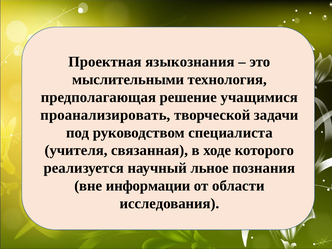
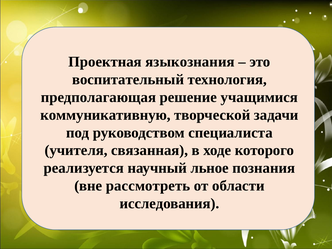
мыслительными: мыслительными -> воспитательный (128, 80)
проанализировать: проанализировать -> коммуникативную (105, 115)
информации: информации -> рассмотреть (148, 186)
